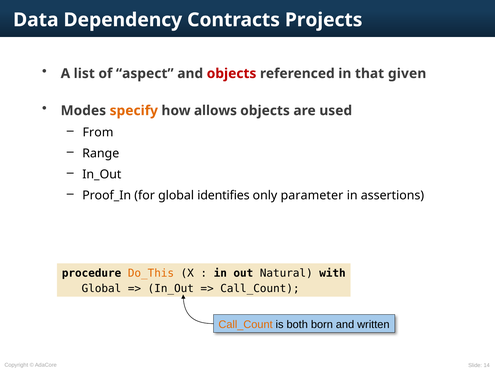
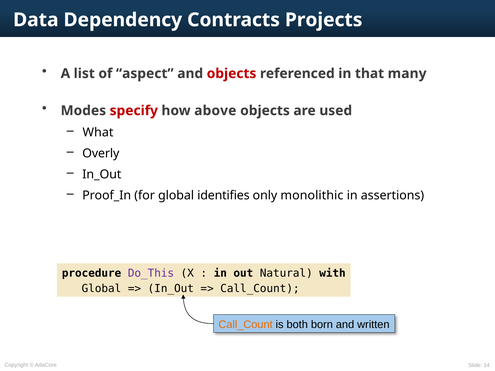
given: given -> many (407, 74)
specify colour: orange -> red (134, 111)
allows: allows -> above (215, 111)
From: From -> What (98, 132)
Range: Range -> Overly (101, 154)
parameter: parameter -> monolithic (312, 196)
Do_This colour: orange -> purple (151, 273)
